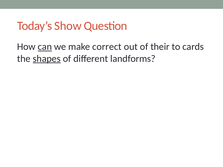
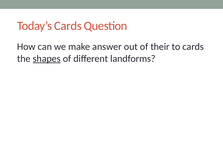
Today’s Show: Show -> Cards (68, 26)
can underline: present -> none (45, 47)
correct: correct -> answer (107, 47)
